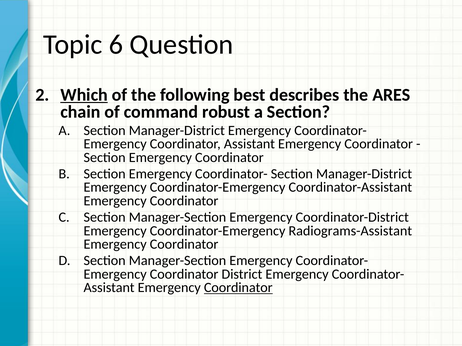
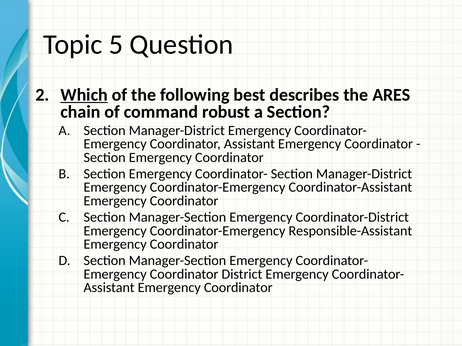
6: 6 -> 5 (116, 44)
Radiograms-Assistant: Radiograms-Assistant -> Responsible-Assistant (350, 231)
Coordinator underline: present -> none (238, 288)
